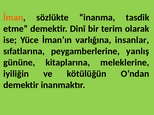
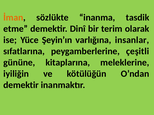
İman’ın: İman’ın -> Şeyin’ın (57, 40)
yanlış: yanlış -> çeşitli (138, 51)
